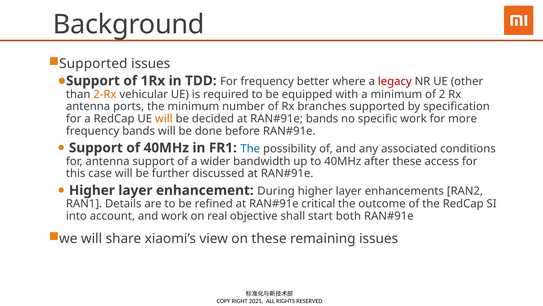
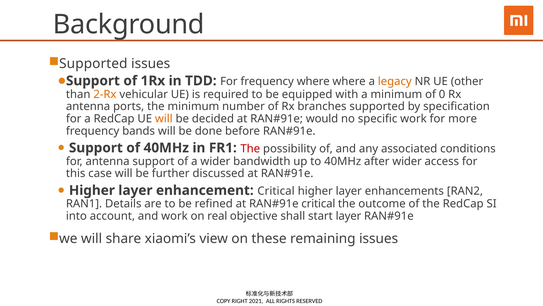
frequency better: better -> where (313, 81)
legacy colour: red -> orange (395, 81)
2: 2 -> 0 (442, 94)
bands: bands -> would (322, 119)
The colour: blue -> red (250, 148)
after these: these -> wider (407, 161)
enhancement During: During -> Critical (276, 191)
start both: both -> layer (349, 216)
